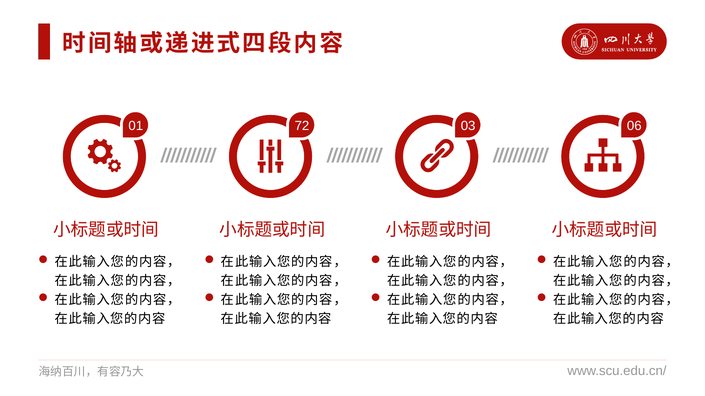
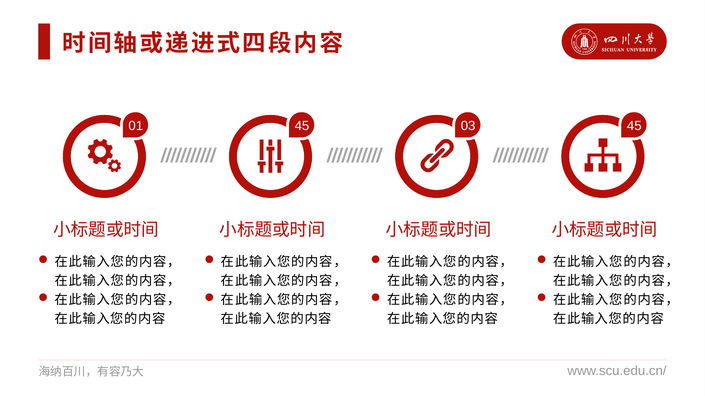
01 72: 72 -> 45 (302, 126)
03 06: 06 -> 45 (634, 126)
